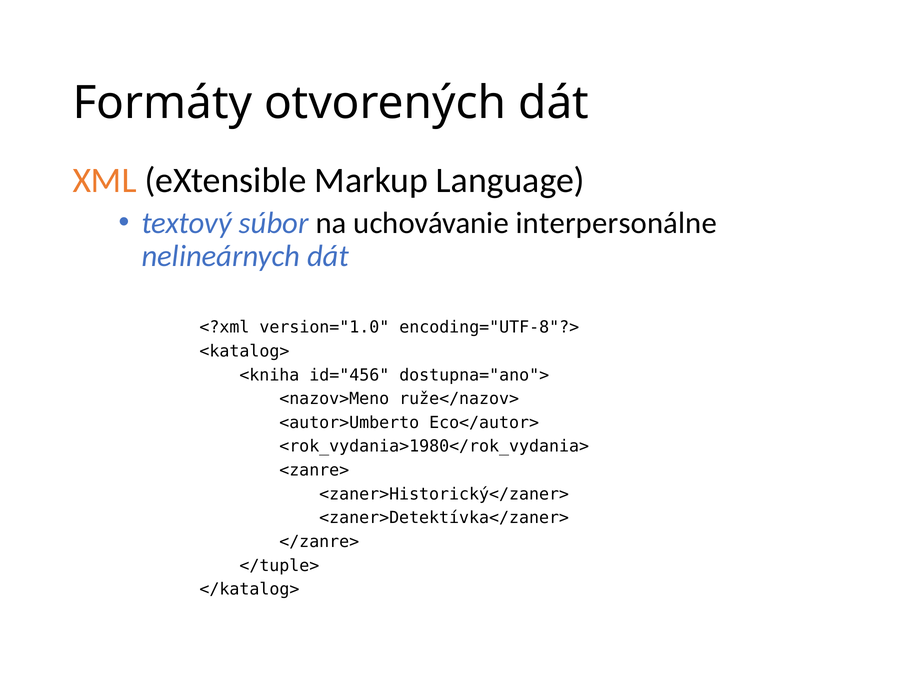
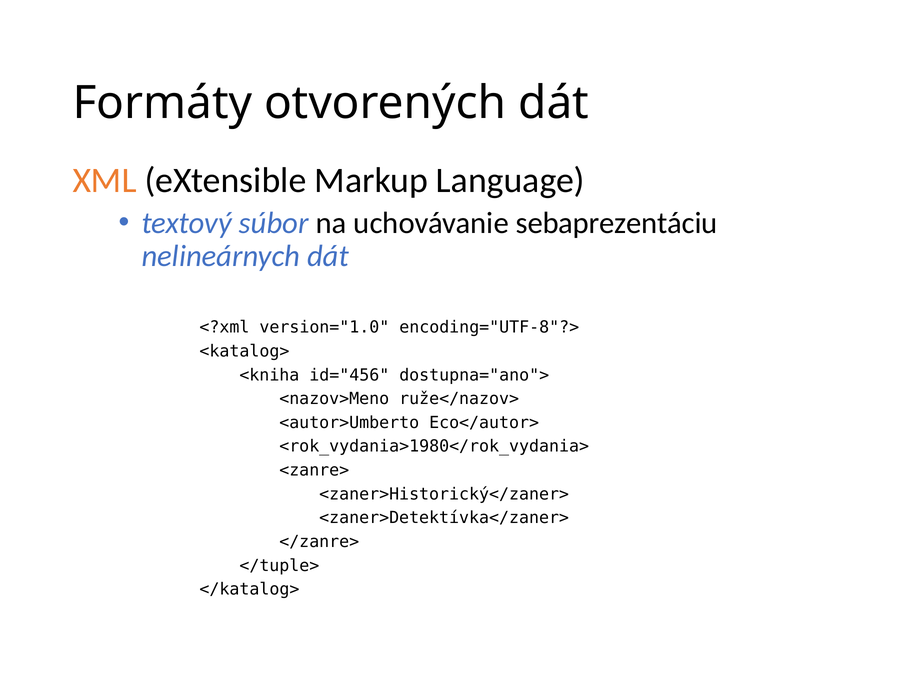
interpersonálne: interpersonálne -> sebaprezentáciu (617, 223)
